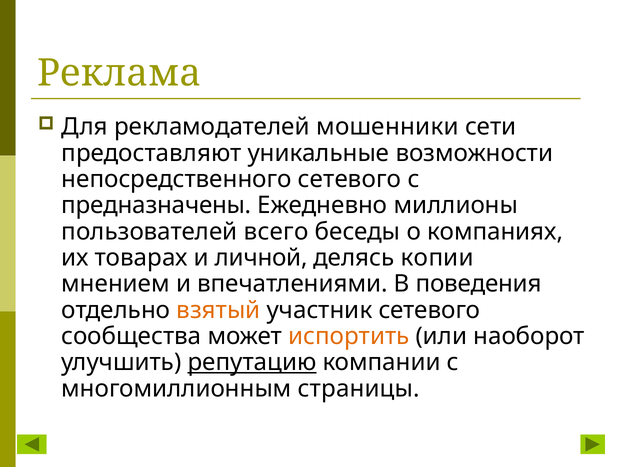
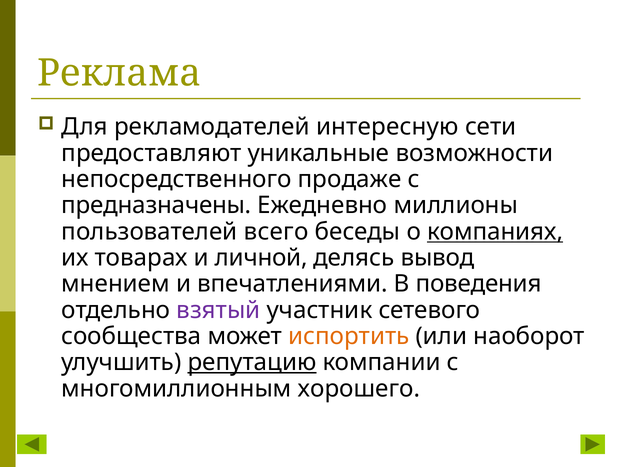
мошенники: мошенники -> интересную (387, 127)
непосредственного сетевого: сетевого -> продаже (350, 179)
компаниях underline: none -> present (495, 231)
копии: копии -> вывод (438, 257)
взятый colour: orange -> purple (218, 310)
страницы: страницы -> хорошего (359, 388)
